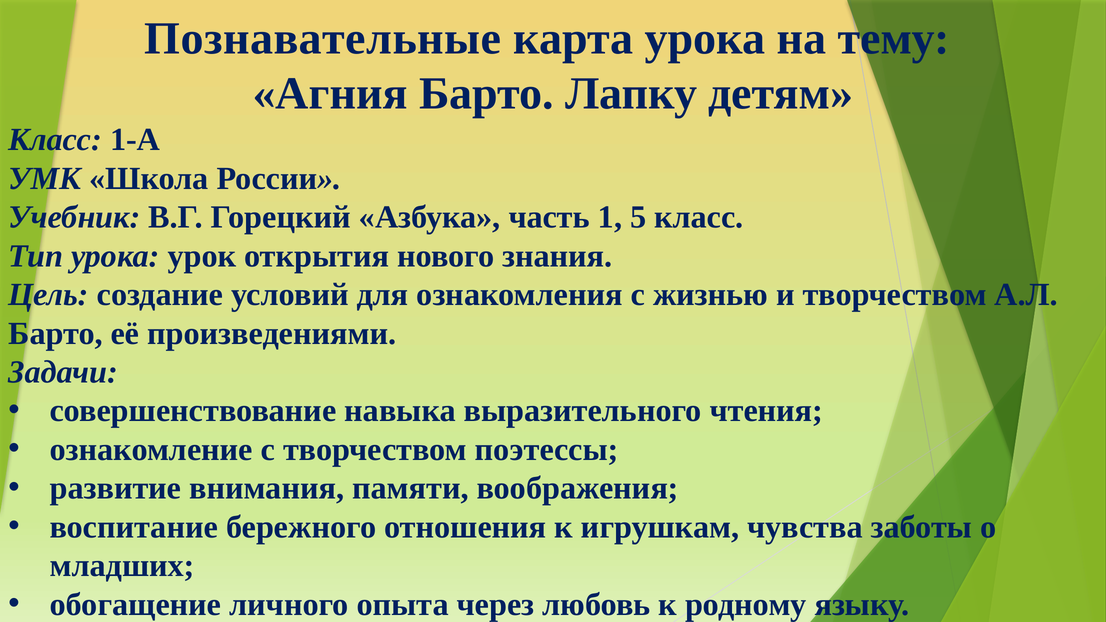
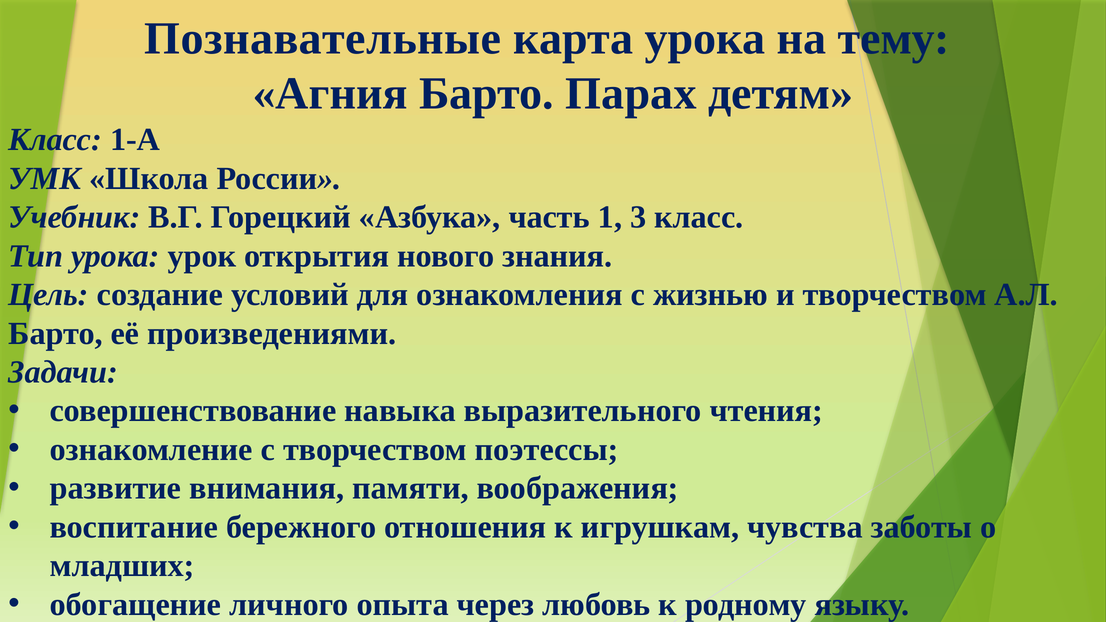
Лапку: Лапку -> Парах (631, 94)
5: 5 -> 3 (638, 217)
